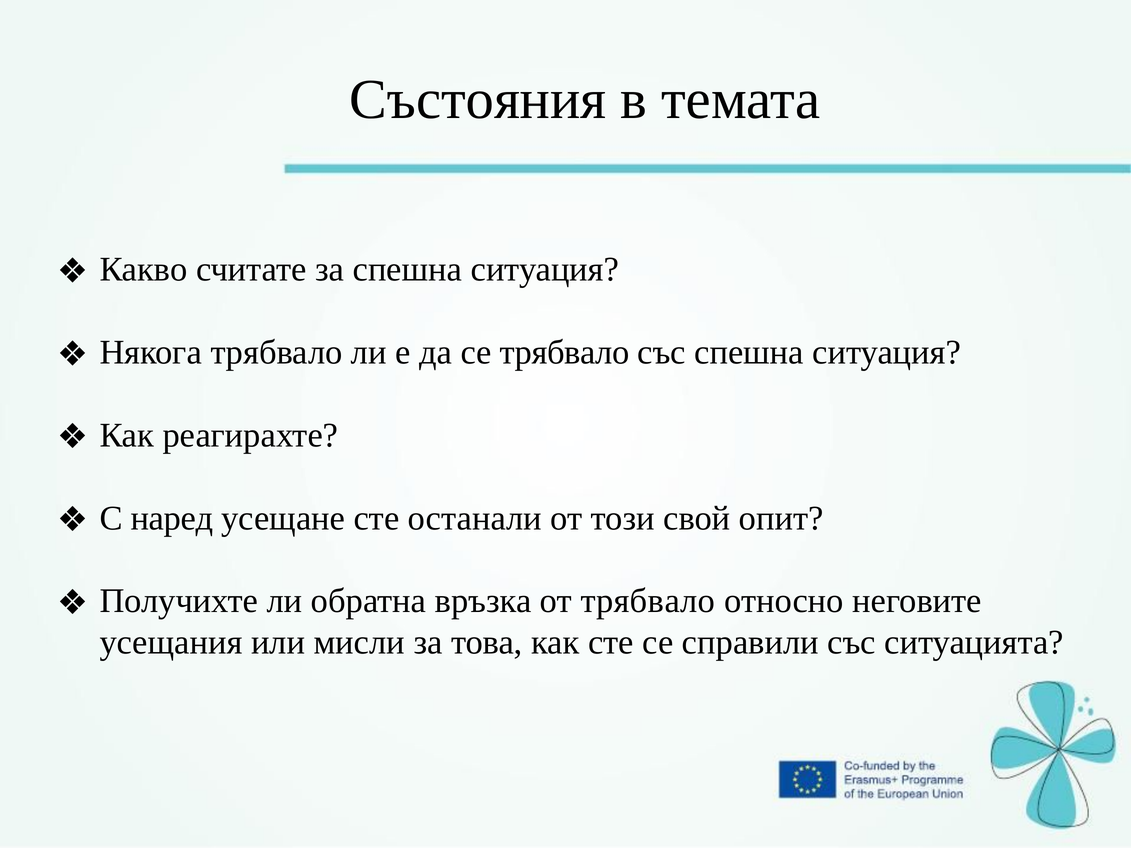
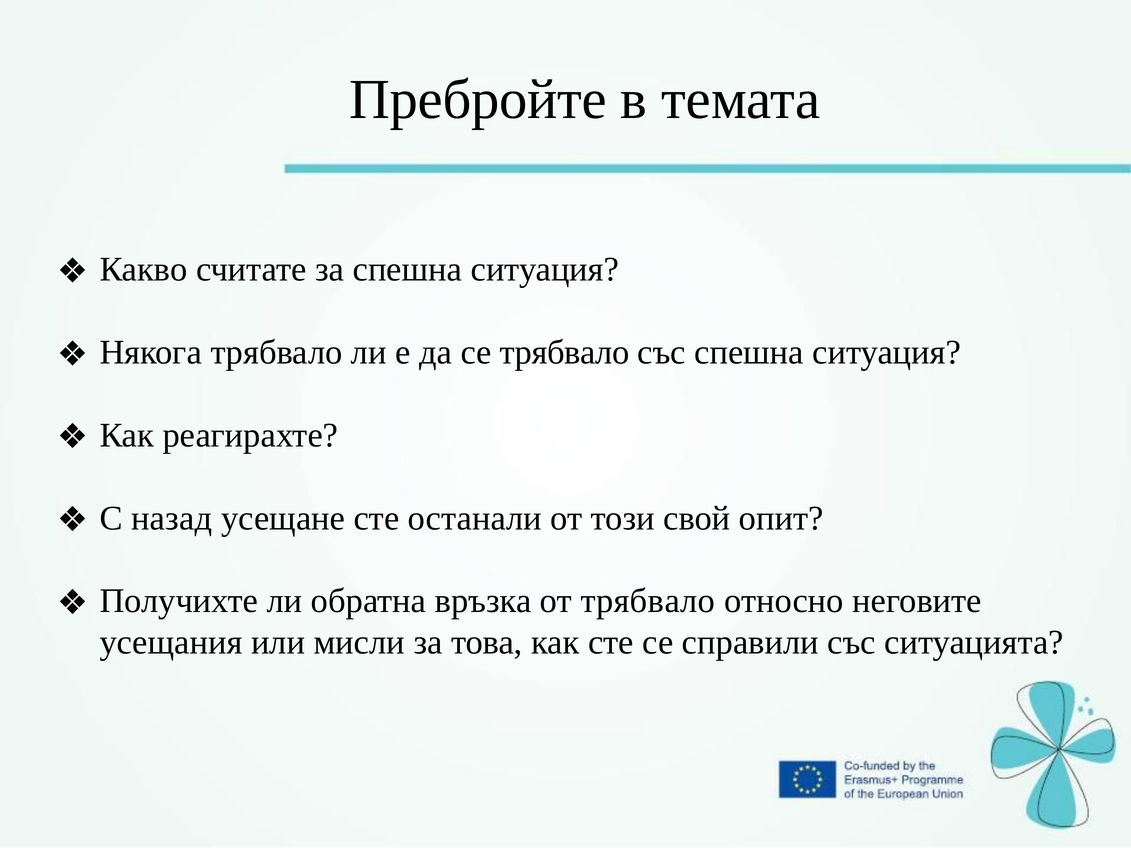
Състояния: Състояния -> Пребройте (478, 99)
наред: наред -> назад (172, 518)
